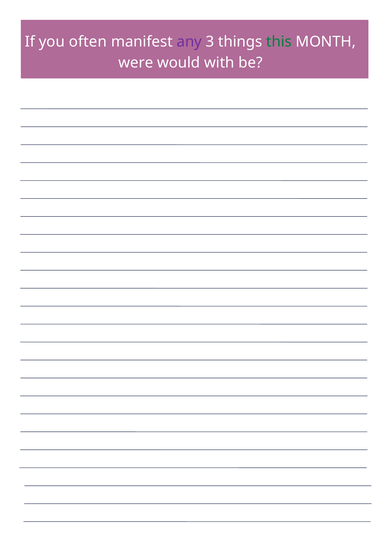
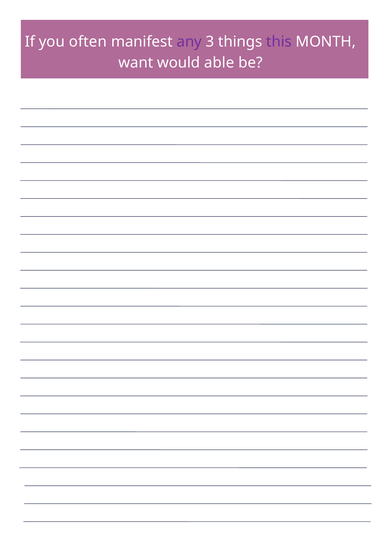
this colour: green -> purple (279, 42)
were: were -> want (136, 63)
with: with -> able (219, 63)
